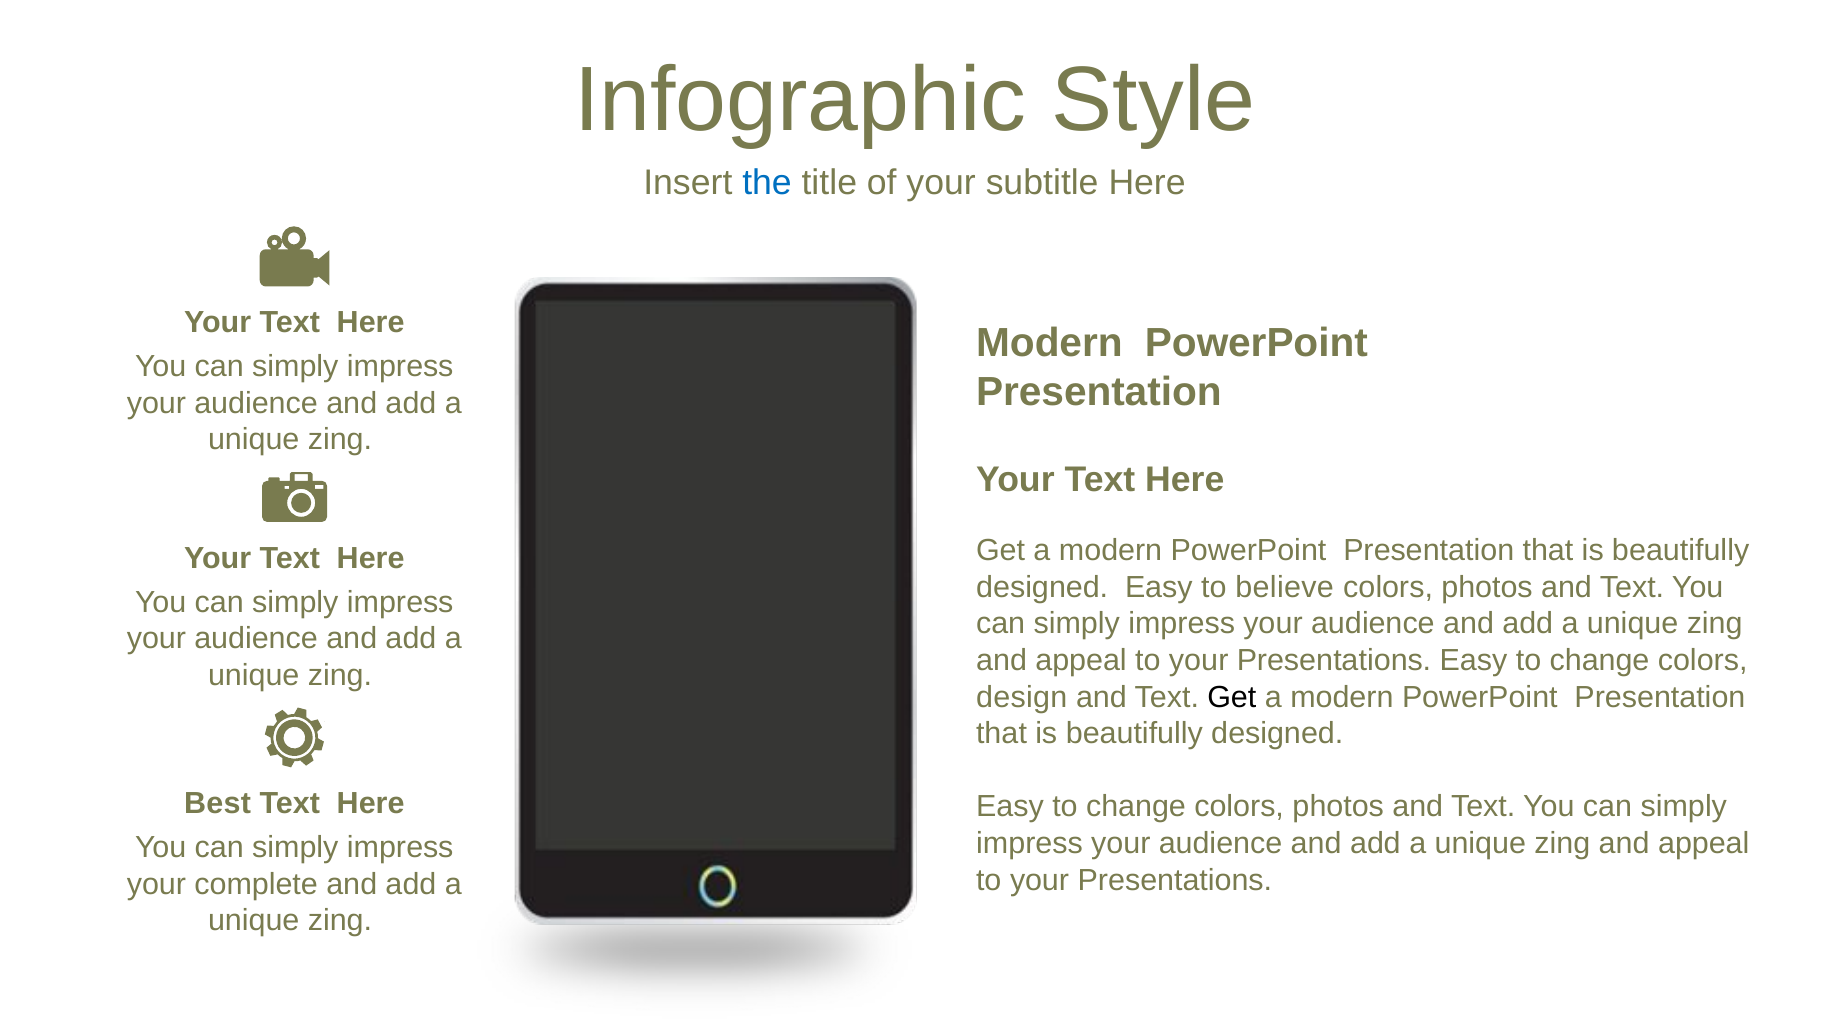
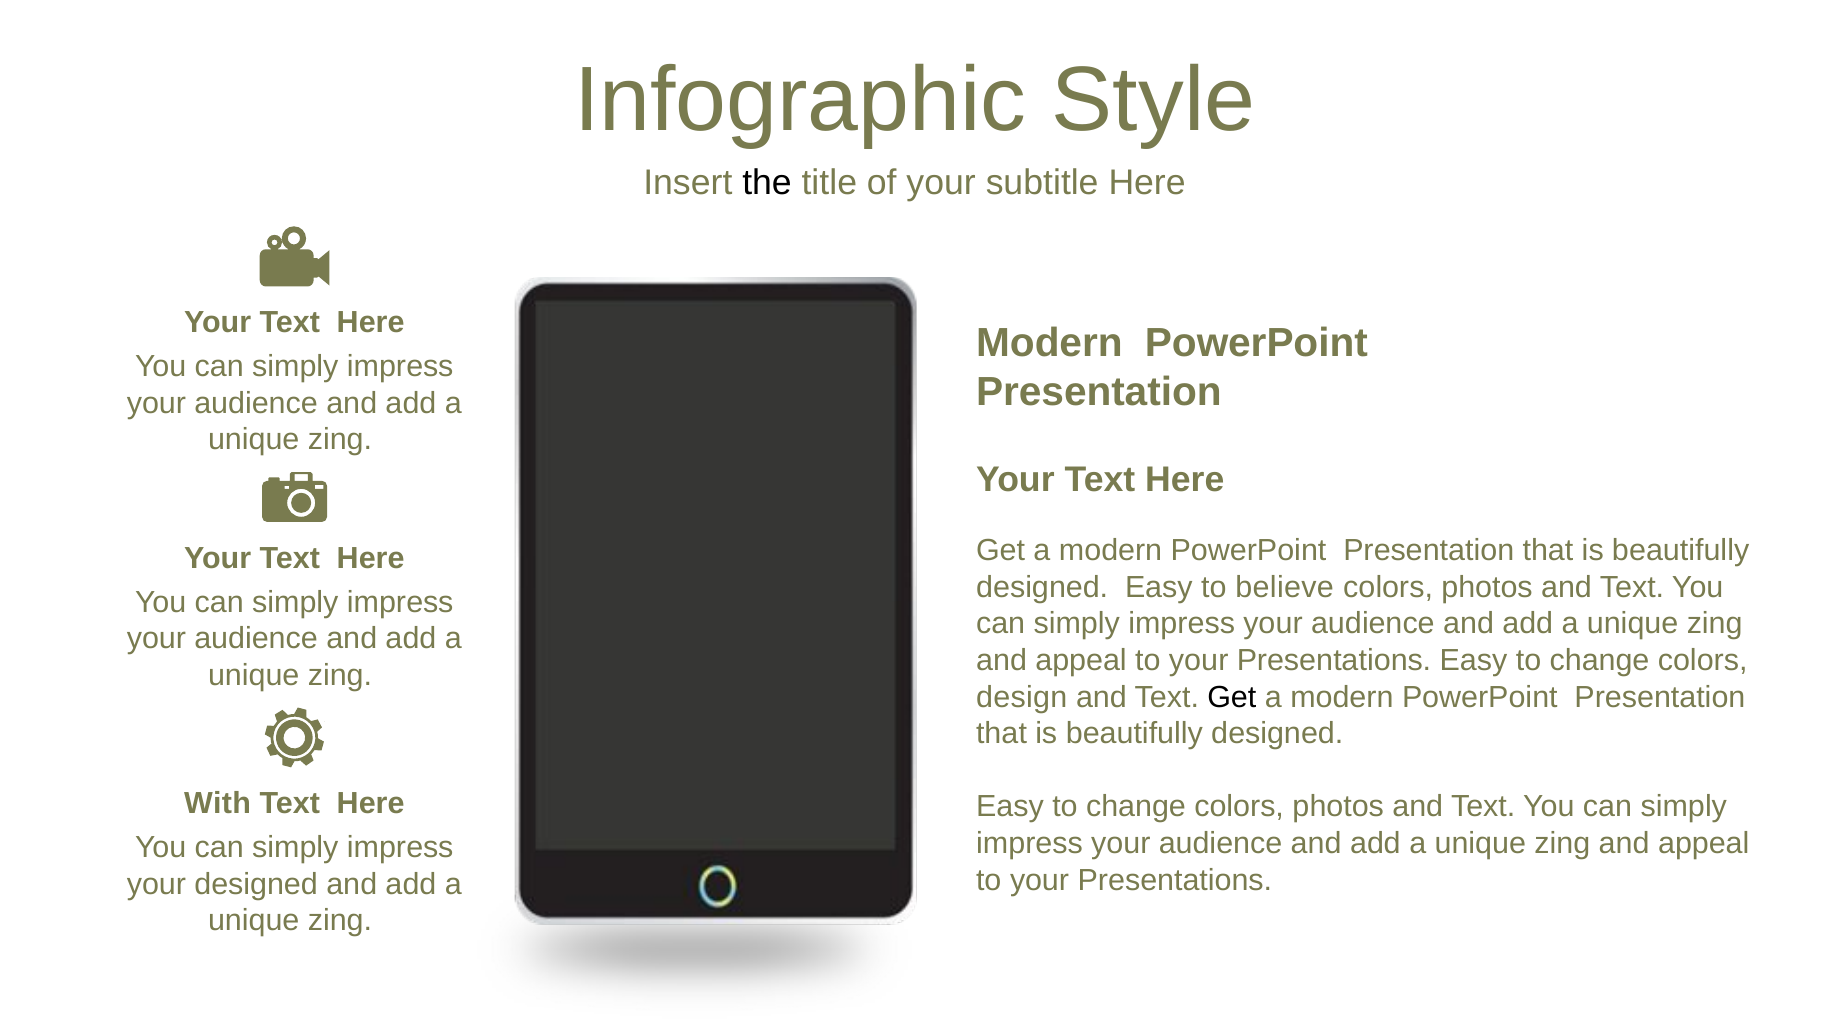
the colour: blue -> black (767, 183)
Best: Best -> With (218, 804)
your complete: complete -> designed (256, 884)
